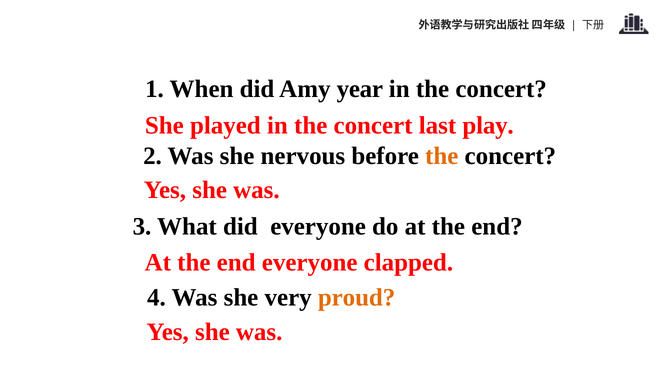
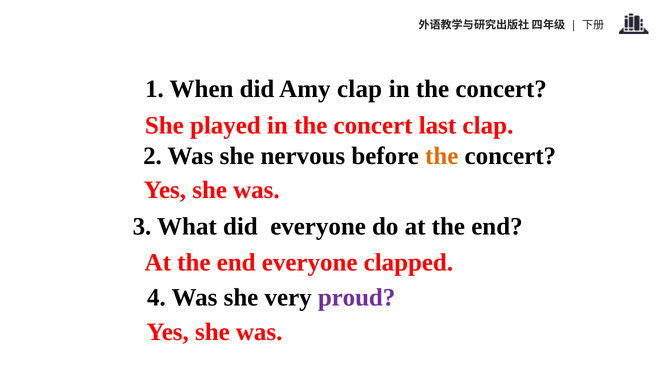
Amy year: year -> clap (360, 89)
last play: play -> clap (488, 126)
proud colour: orange -> purple (357, 297)
